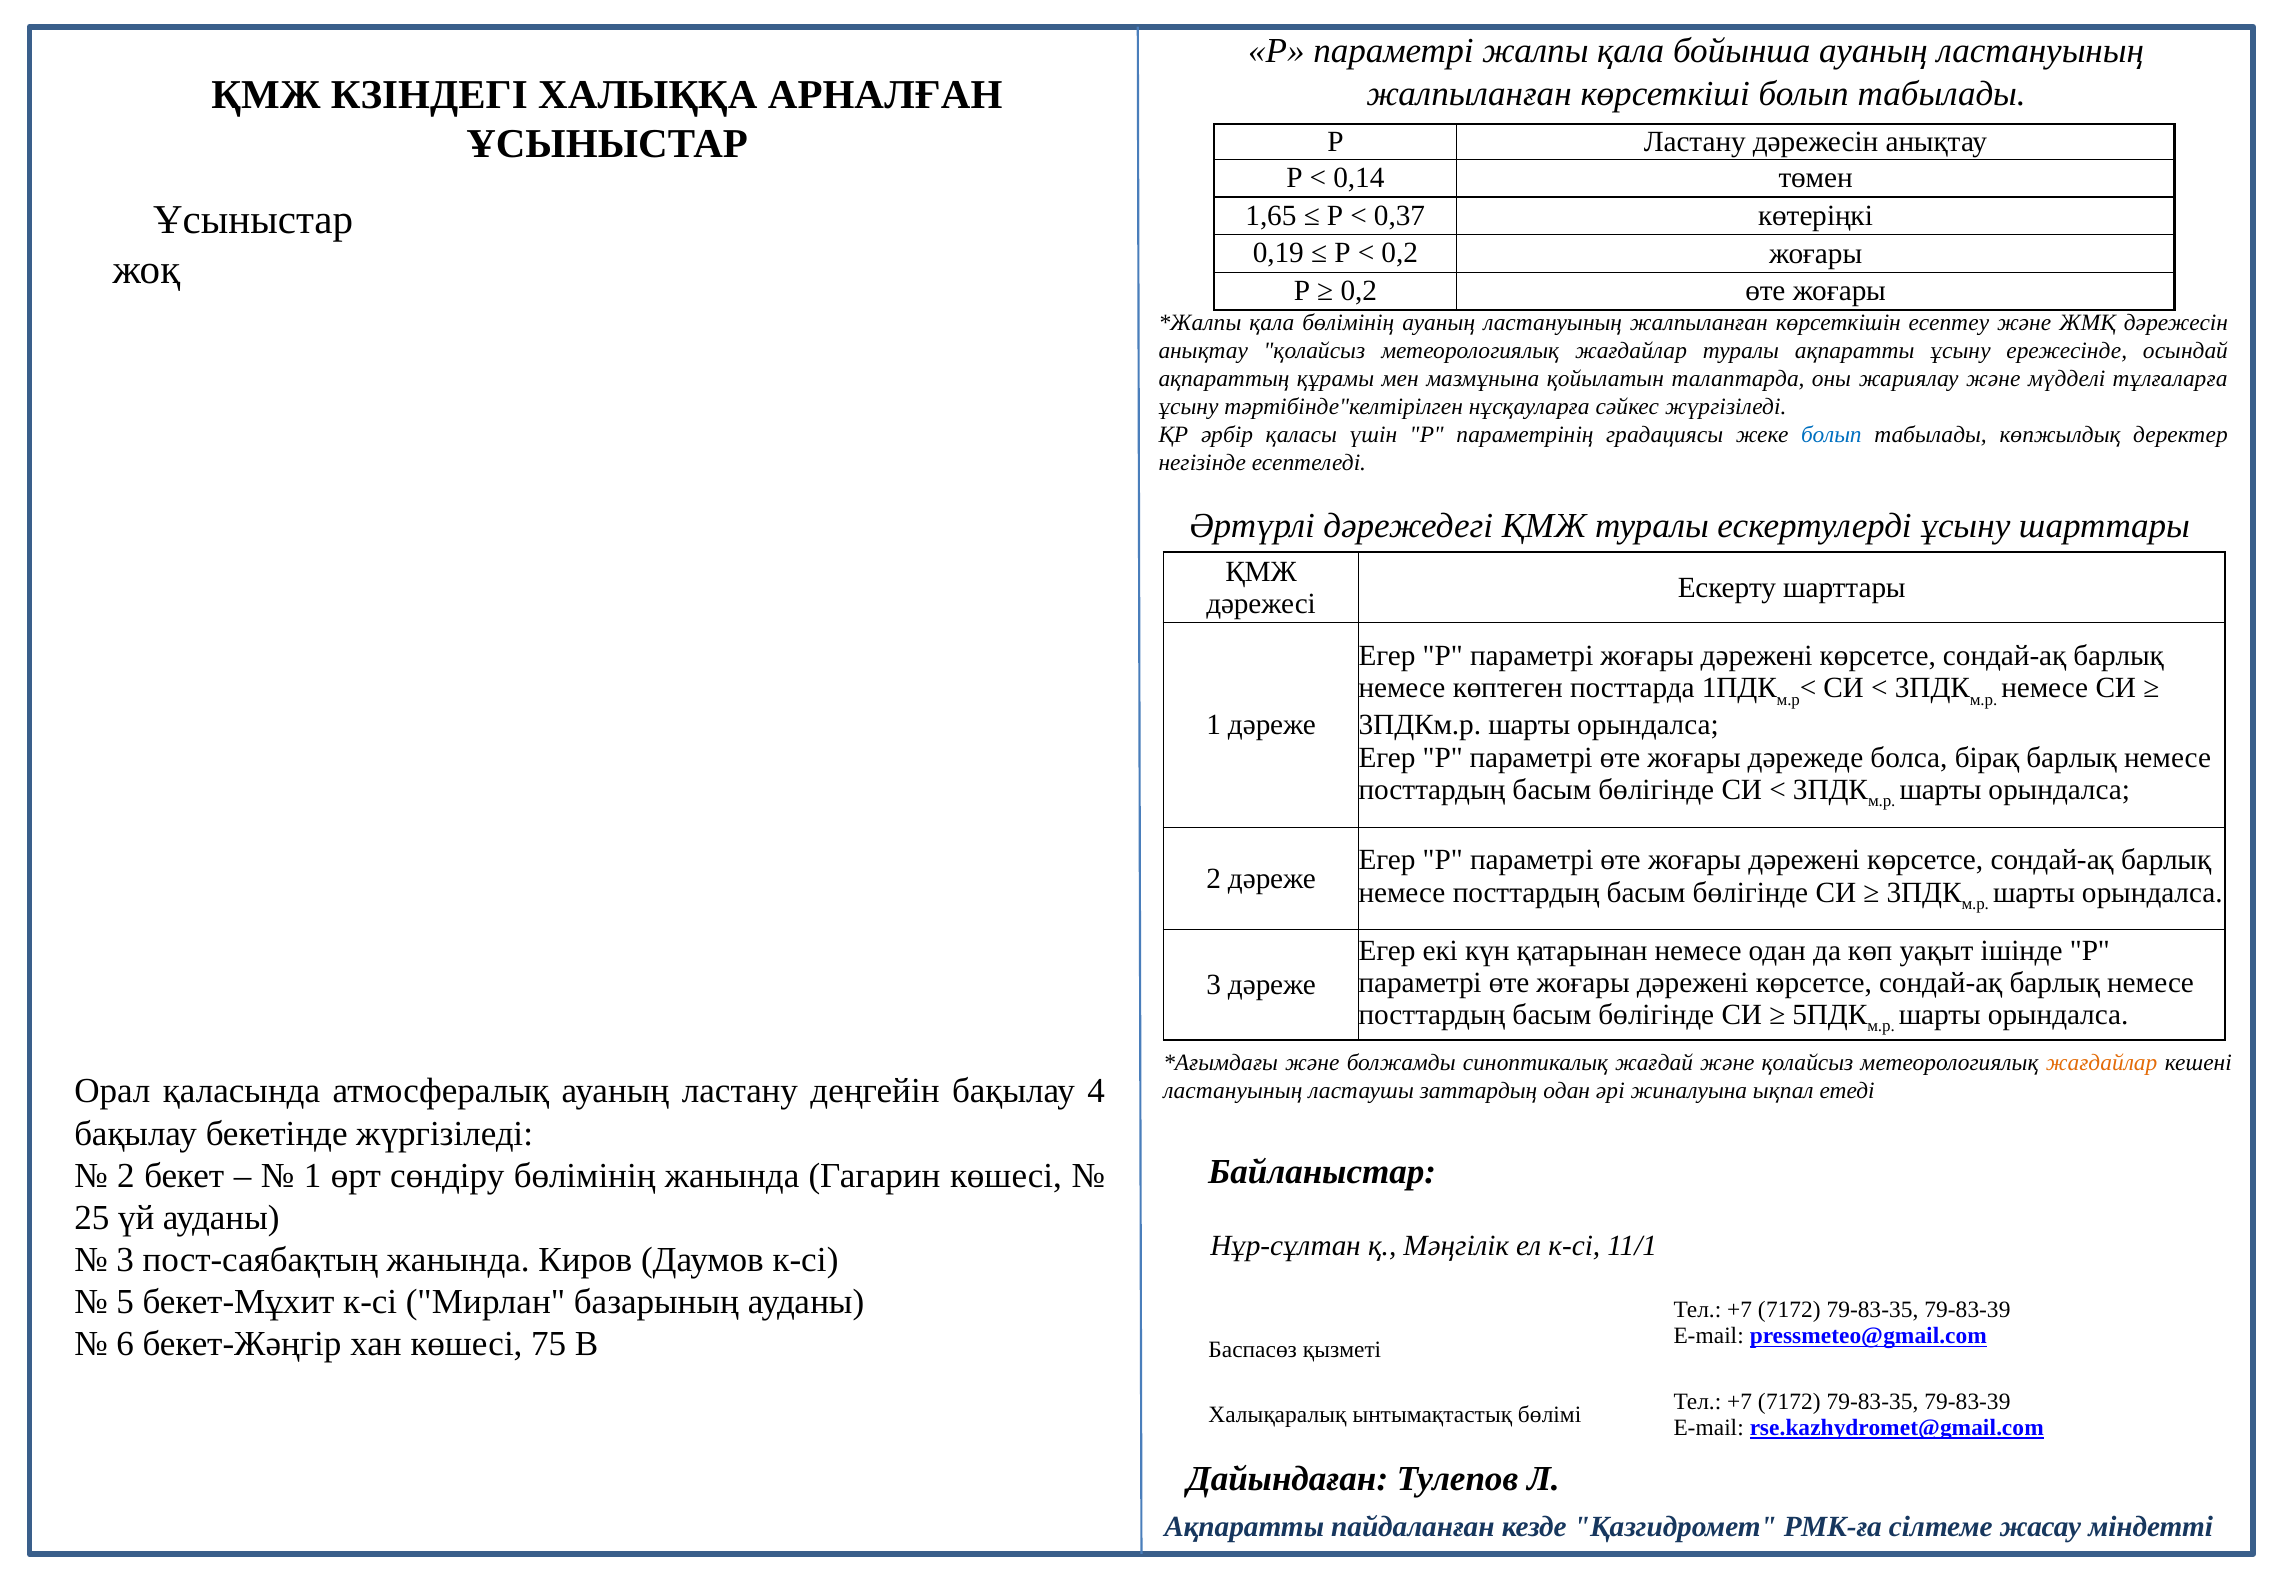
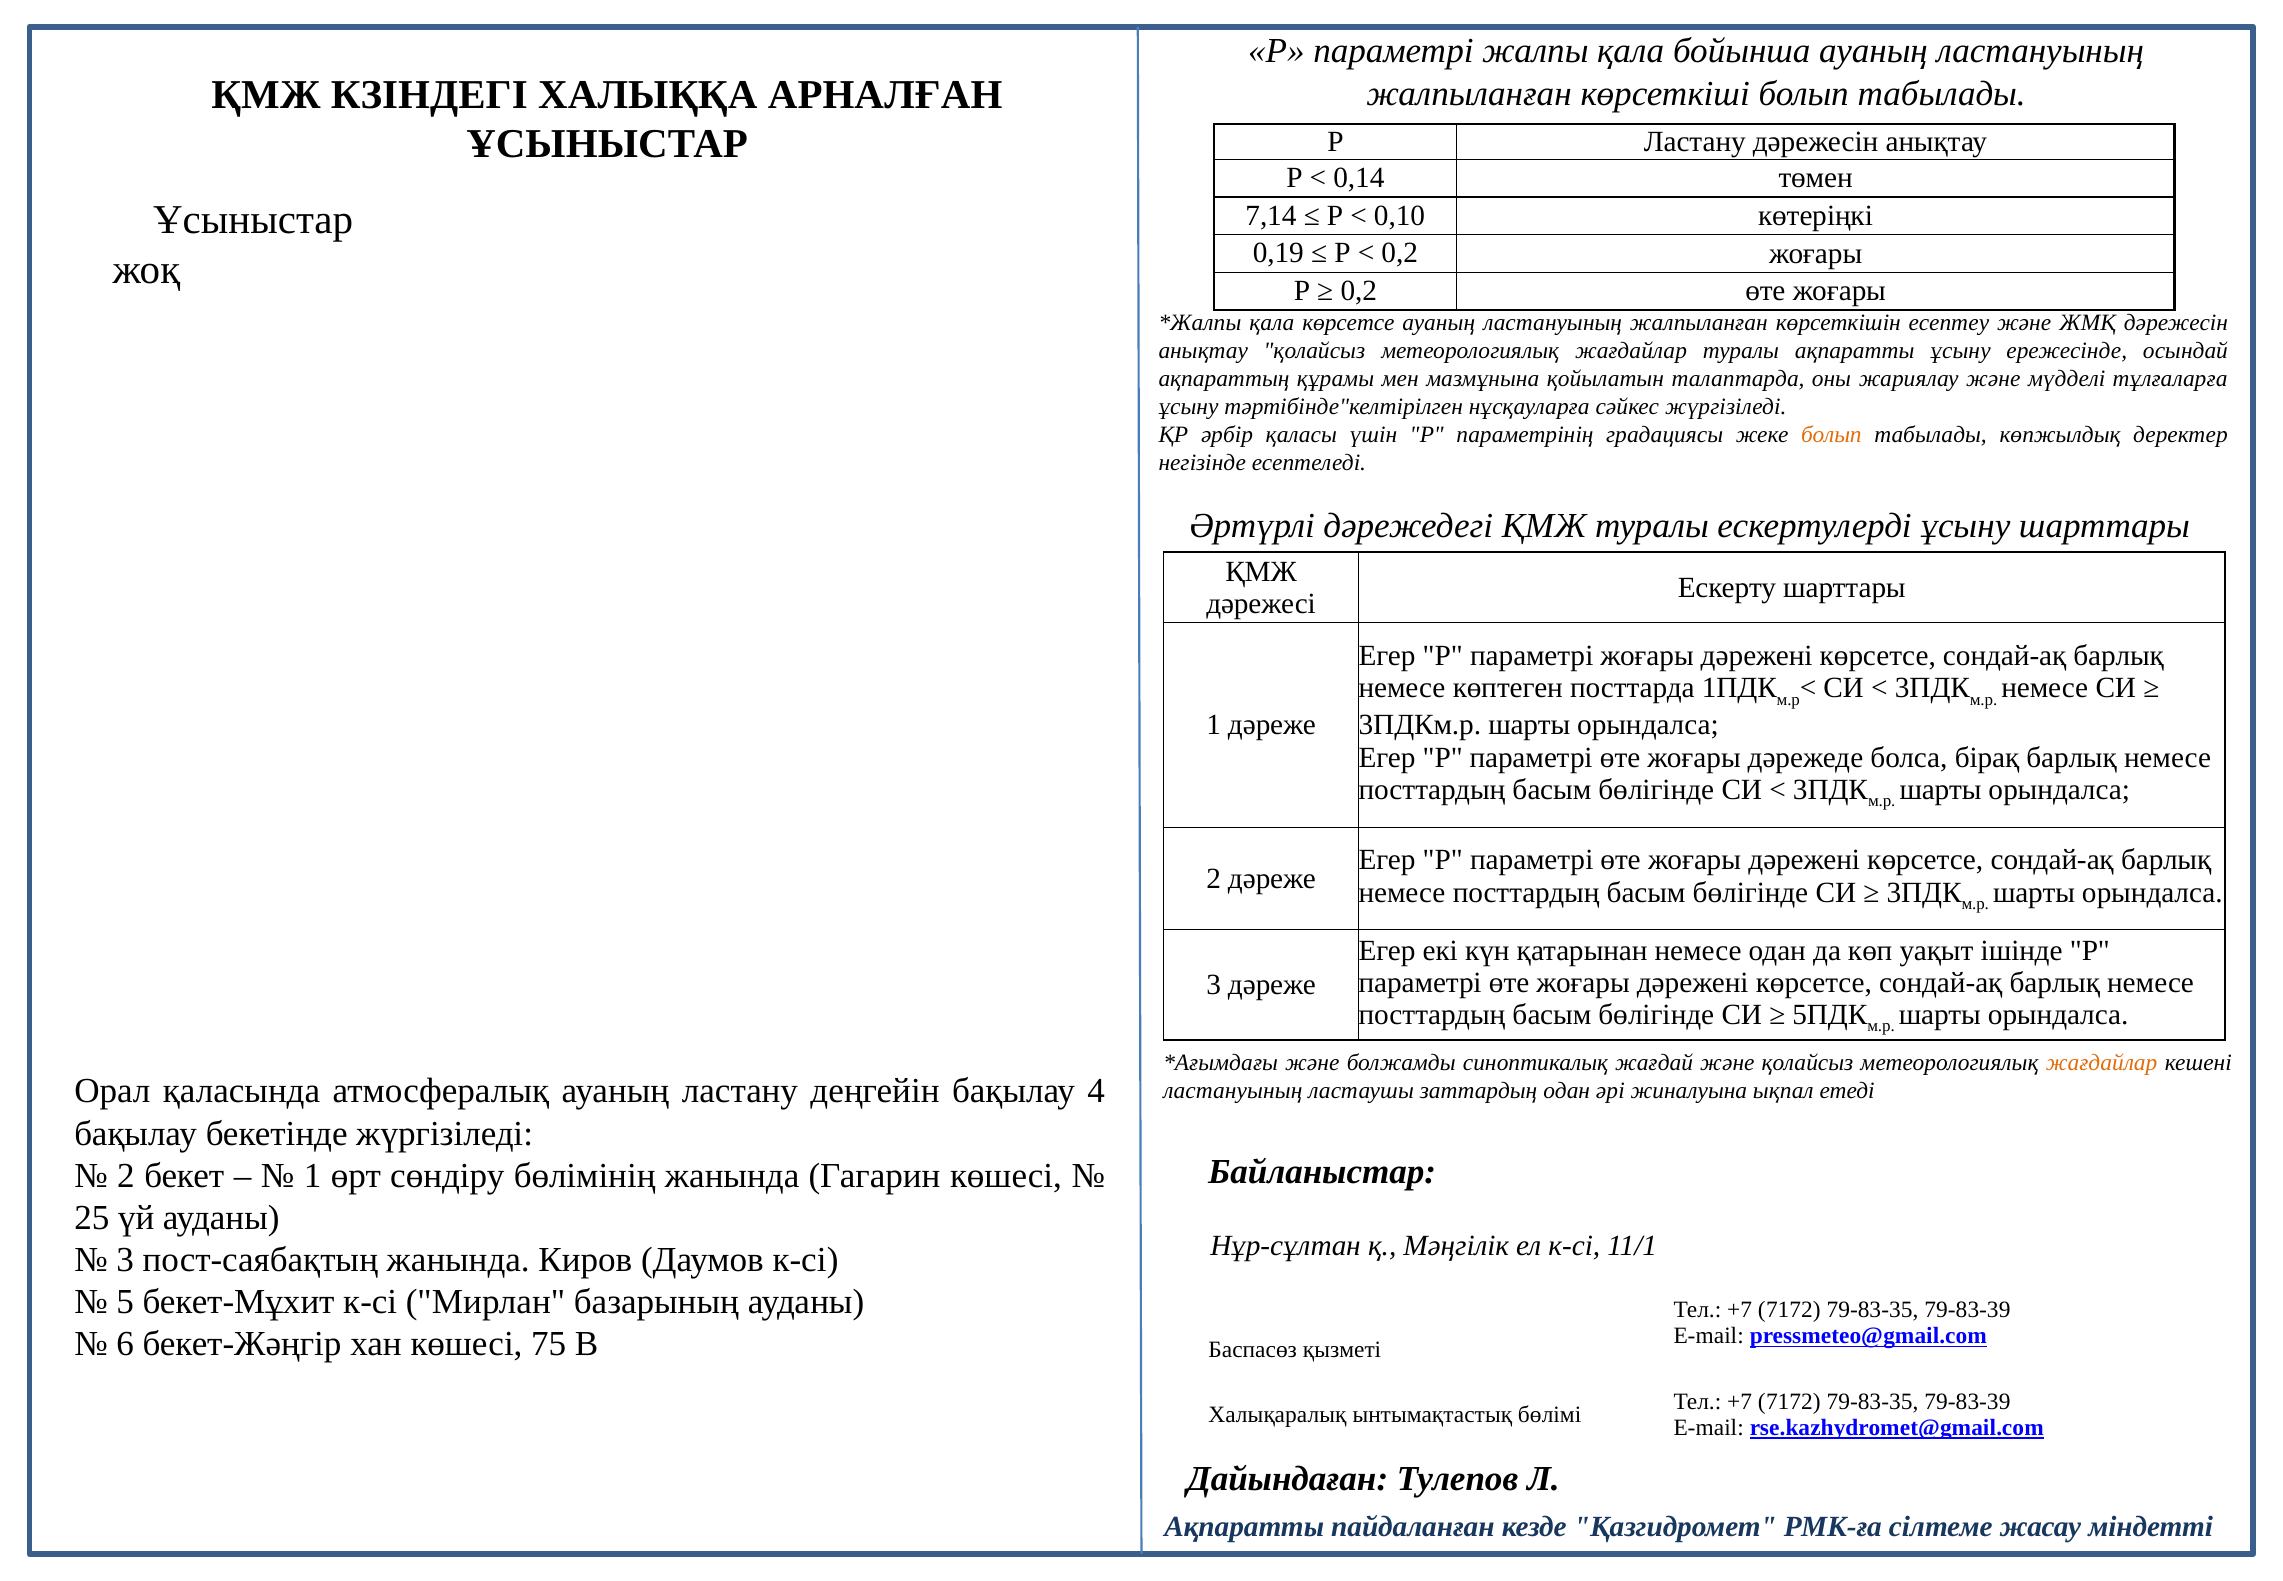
1,65: 1,65 -> 7,14 (1271, 215)
0,37: 0,37 -> 0,10 (1400, 215)
қала бөлімінің: бөлімінің -> көрсетсе (1348, 322)
болып colour: blue -> orange (1831, 434)
